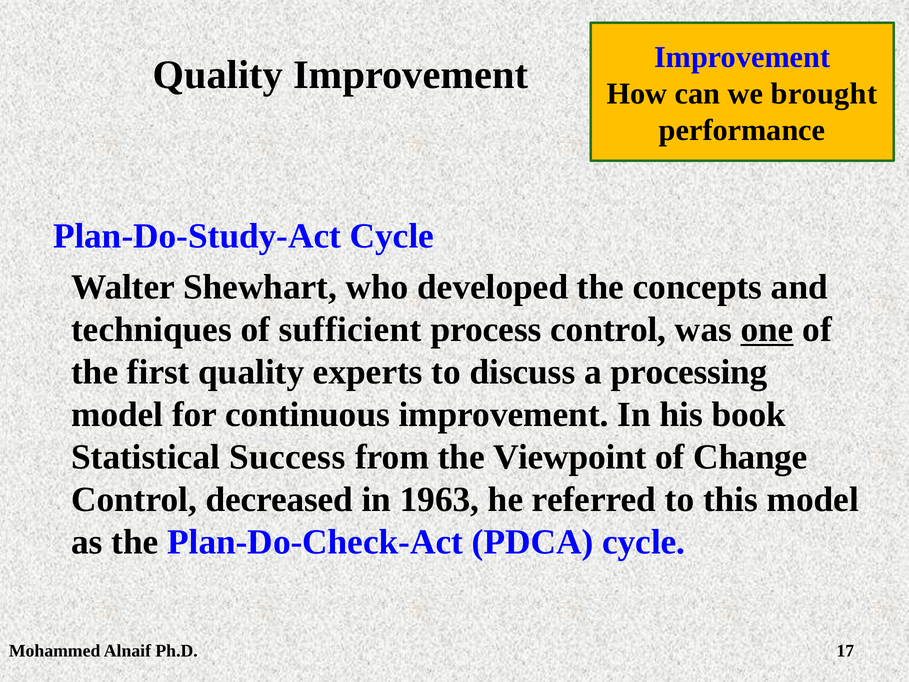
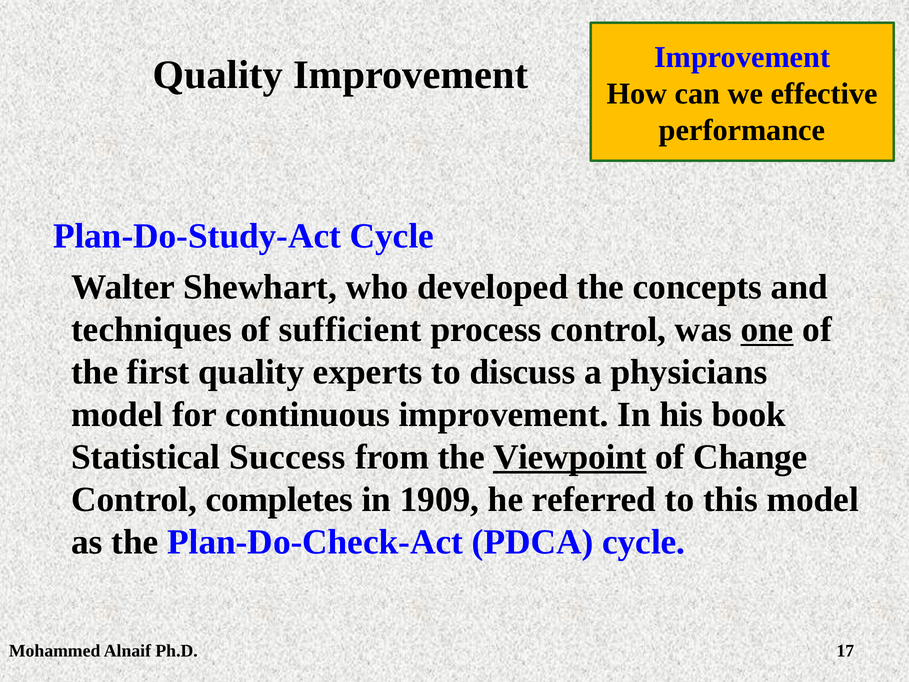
brought: brought -> effective (824, 94)
processing: processing -> physicians (689, 372)
Viewpoint underline: none -> present (570, 457)
decreased: decreased -> completes (279, 499)
1963: 1963 -> 1909 (440, 499)
